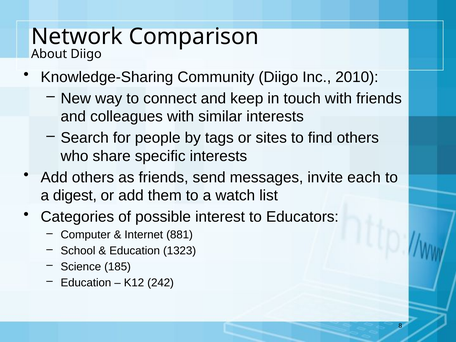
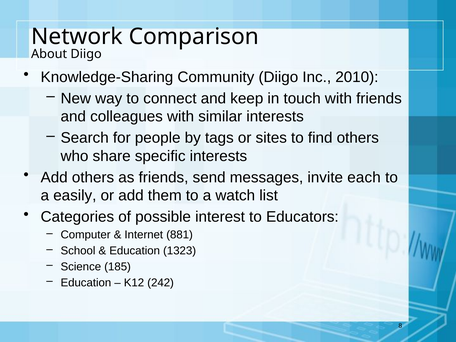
digest: digest -> easily (75, 196)
